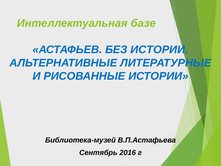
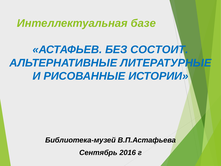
БЕЗ ИСТОРИИ: ИСТОРИИ -> СОСТОИТ (159, 50)
